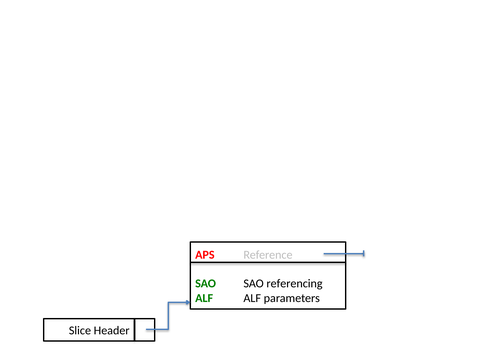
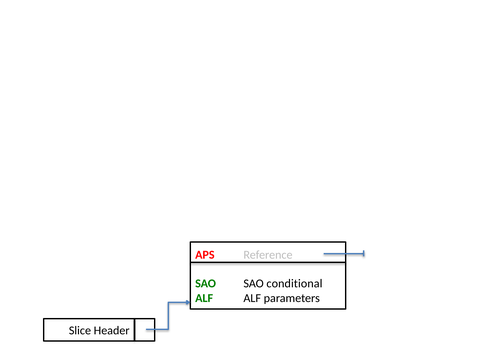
referencing: referencing -> conditional (294, 284)
